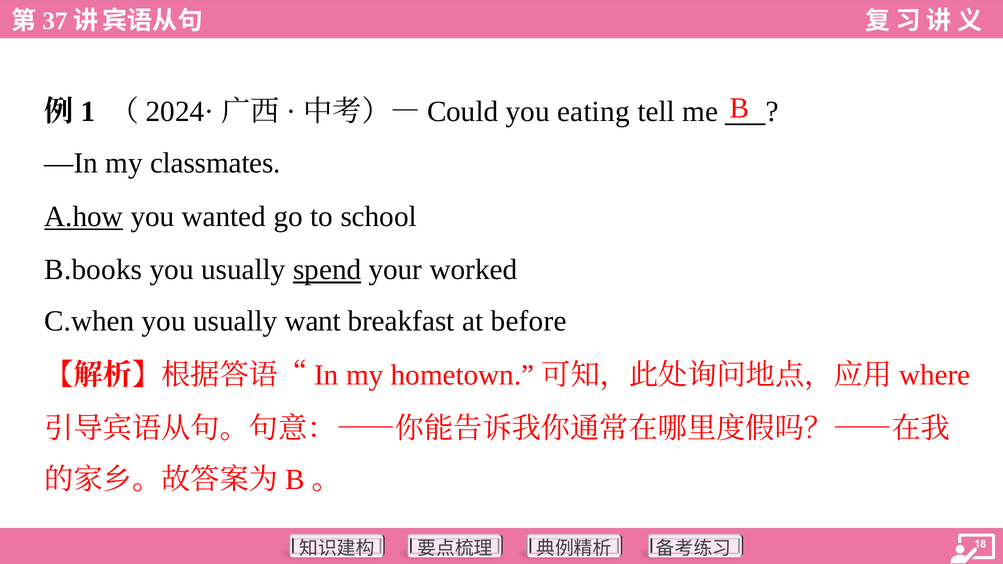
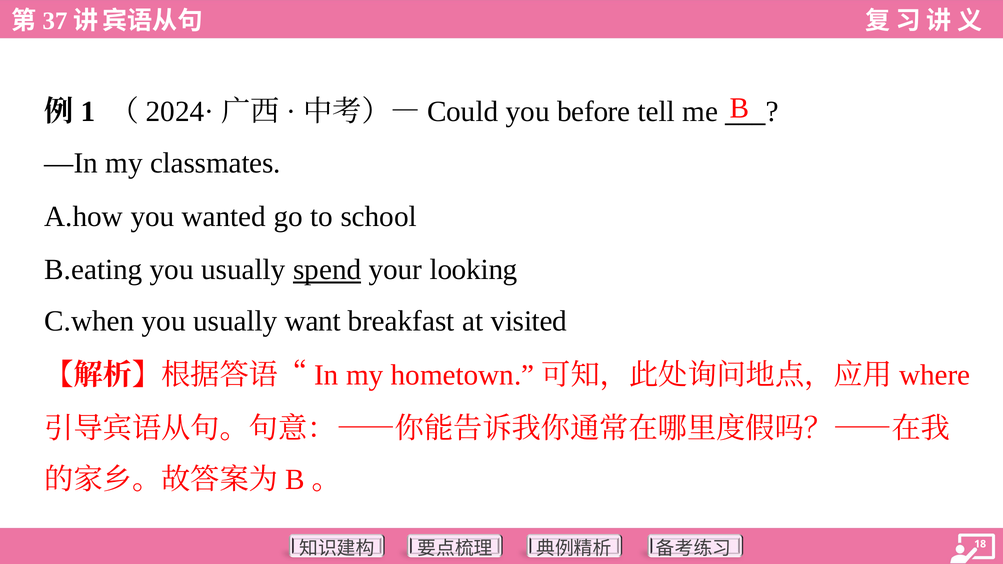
eating: eating -> before (594, 112)
A.how underline: present -> none (84, 217)
B.books: B.books -> B.eating (93, 270)
worked: worked -> looking (474, 270)
before: before -> visited (529, 321)
